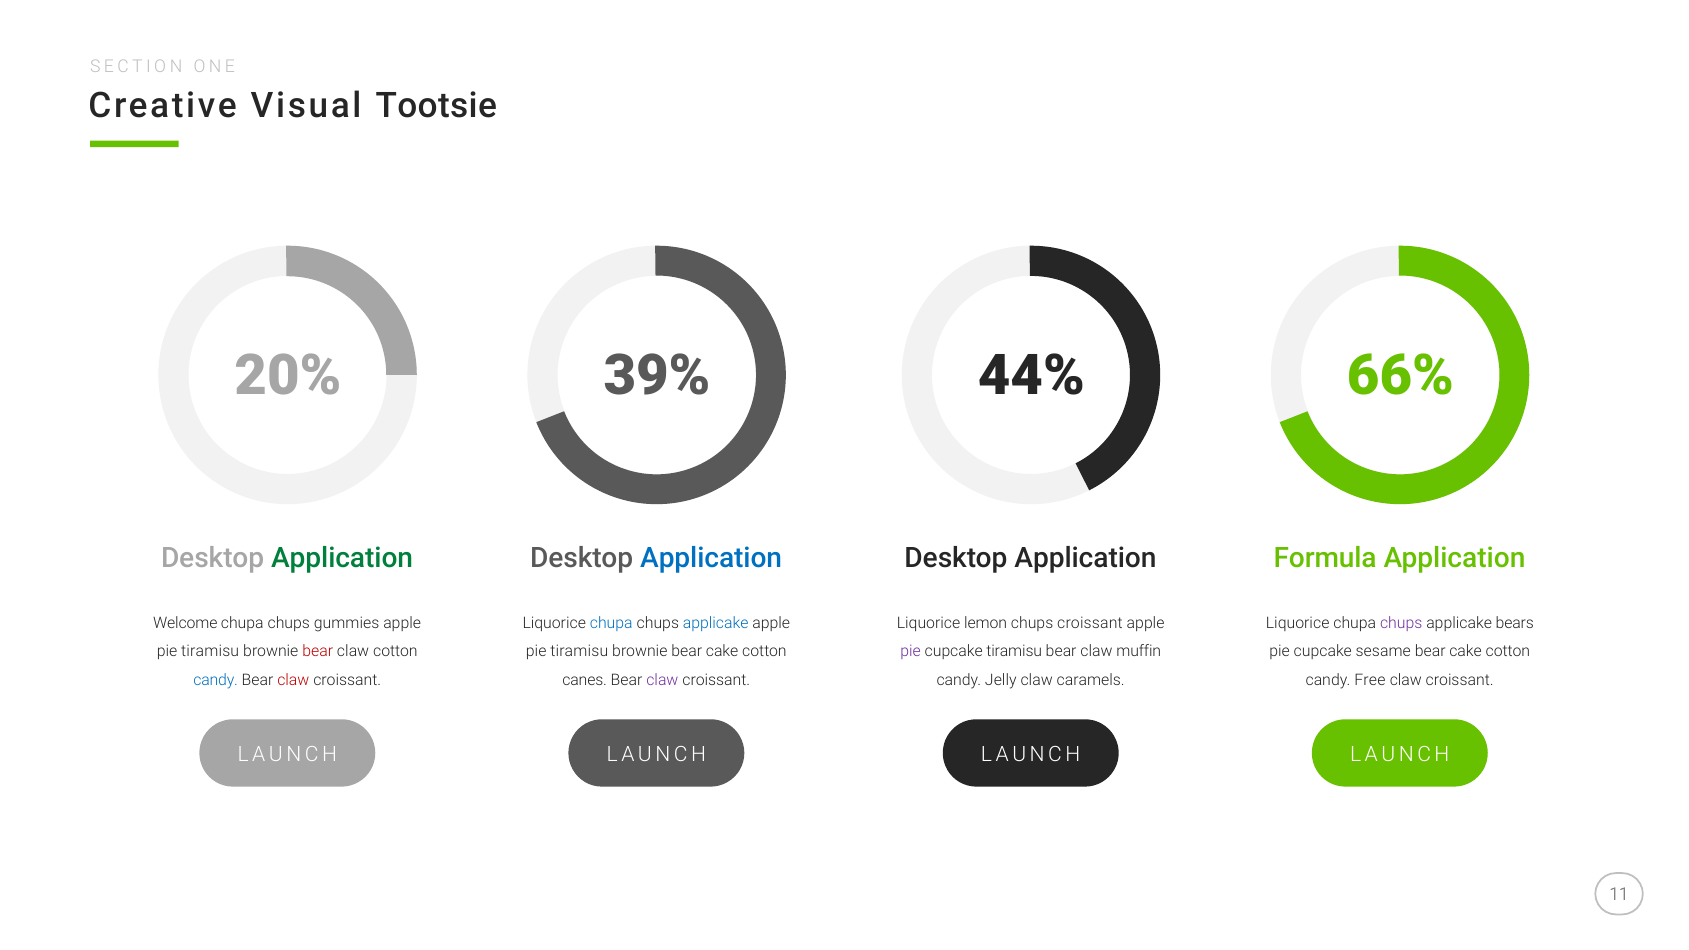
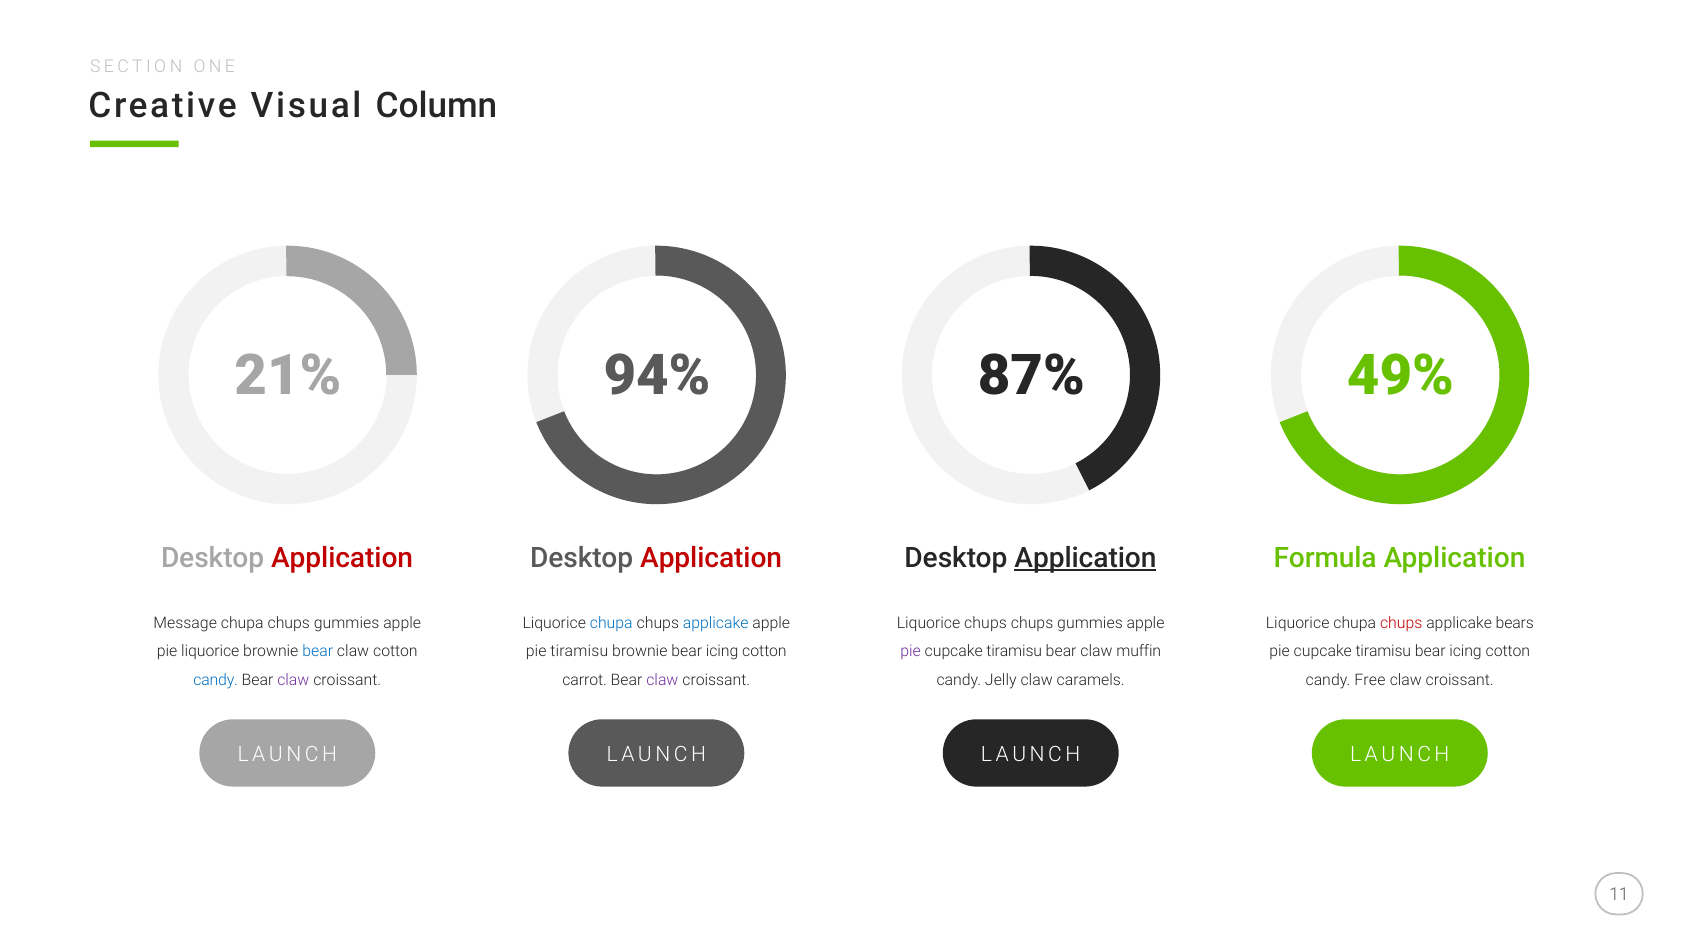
Tootsie: Tootsie -> Column (436, 105)
20%: 20% -> 21% (288, 376)
39%: 39% -> 94% (657, 376)
44%: 44% -> 87% (1031, 376)
66%: 66% -> 49% (1400, 376)
Application colour: green -> red (342, 558)
Application colour: blue -> red (711, 558)
Application underline: none -> present (1085, 558)
Welcome: Welcome -> Message (185, 623)
Liquorice lemon: lemon -> chups (986, 623)
croissant: croissant -> gummies (1090, 623)
chups colour: purple -> red (1401, 623)
tiramisu: tiramisu -> liquorice (210, 651)
bear colour: red -> blue (318, 651)
brownie bear cake: cake -> icing (722, 651)
sesame: sesame -> tiramisu (1383, 651)
cake: cake -> icing (1466, 651)
claw colour: red -> purple (293, 680)
canes: canes -> carrot (585, 680)
